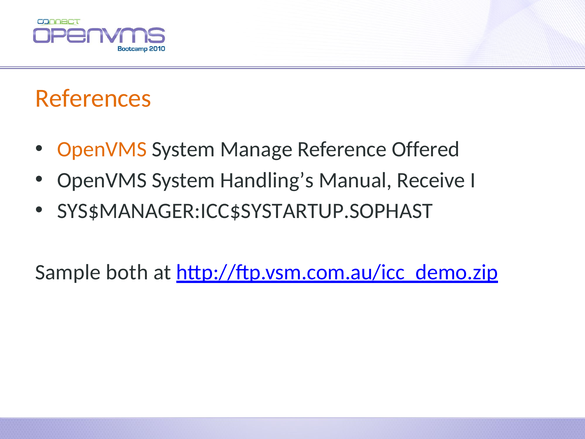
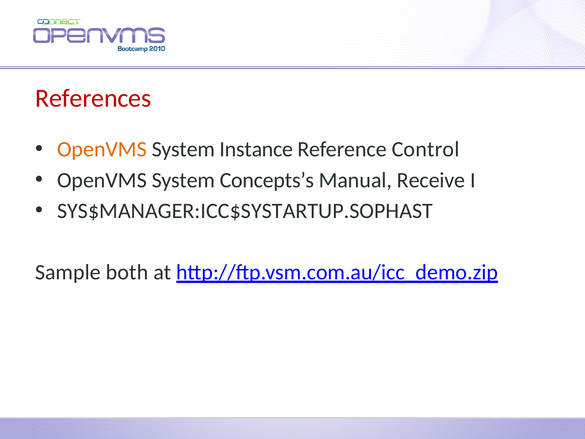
References colour: orange -> red (93, 98)
Manage: Manage -> Instance (256, 149)
Offered: Offered -> Control (426, 149)
Handling’s: Handling’s -> Concepts’s (267, 180)
